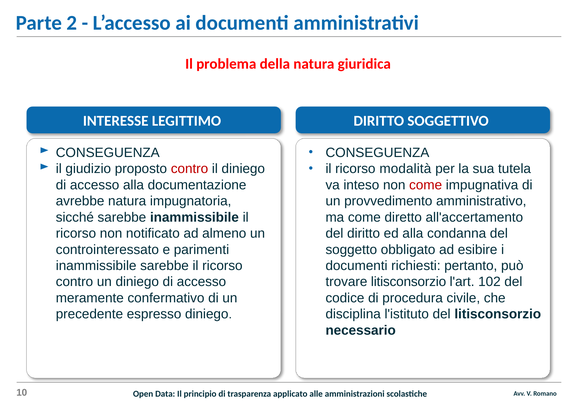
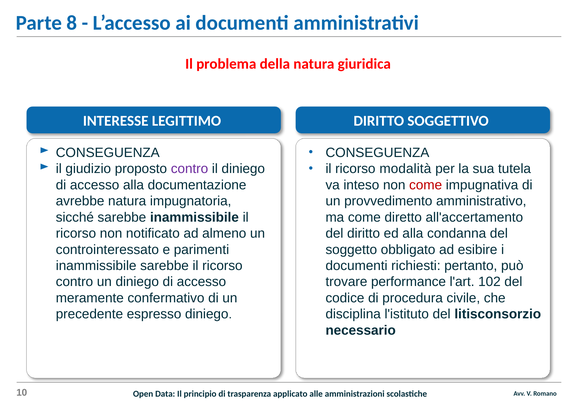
2: 2 -> 8 (72, 23)
contro colour: red -> purple (190, 169)
trovare litisconsorzio: litisconsorzio -> performance (408, 282)
